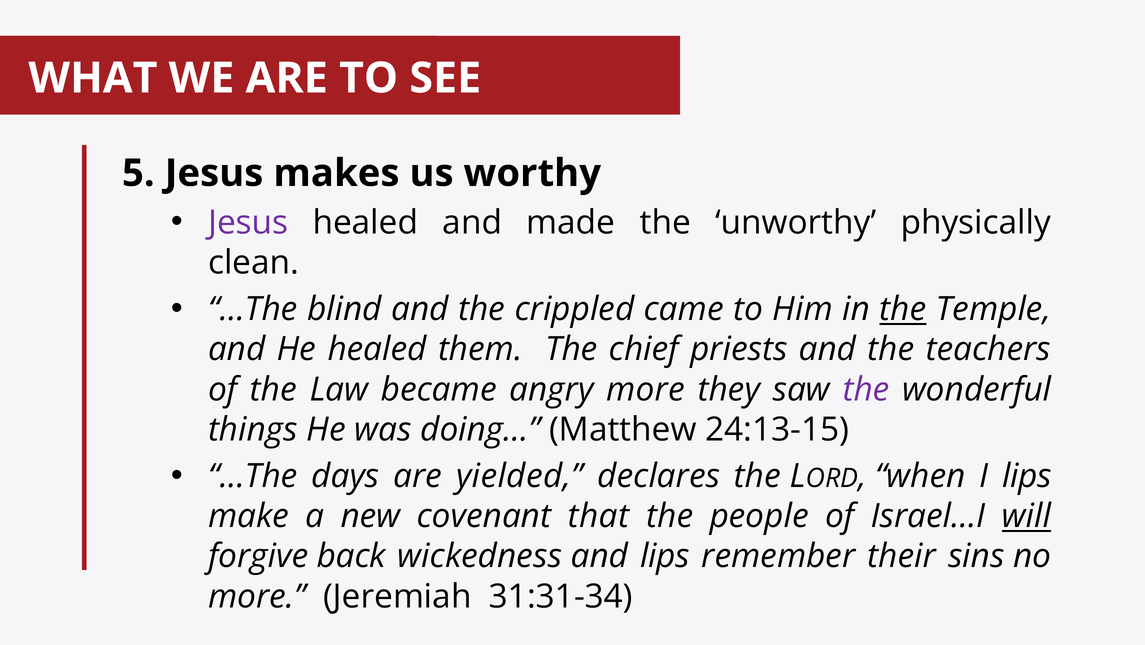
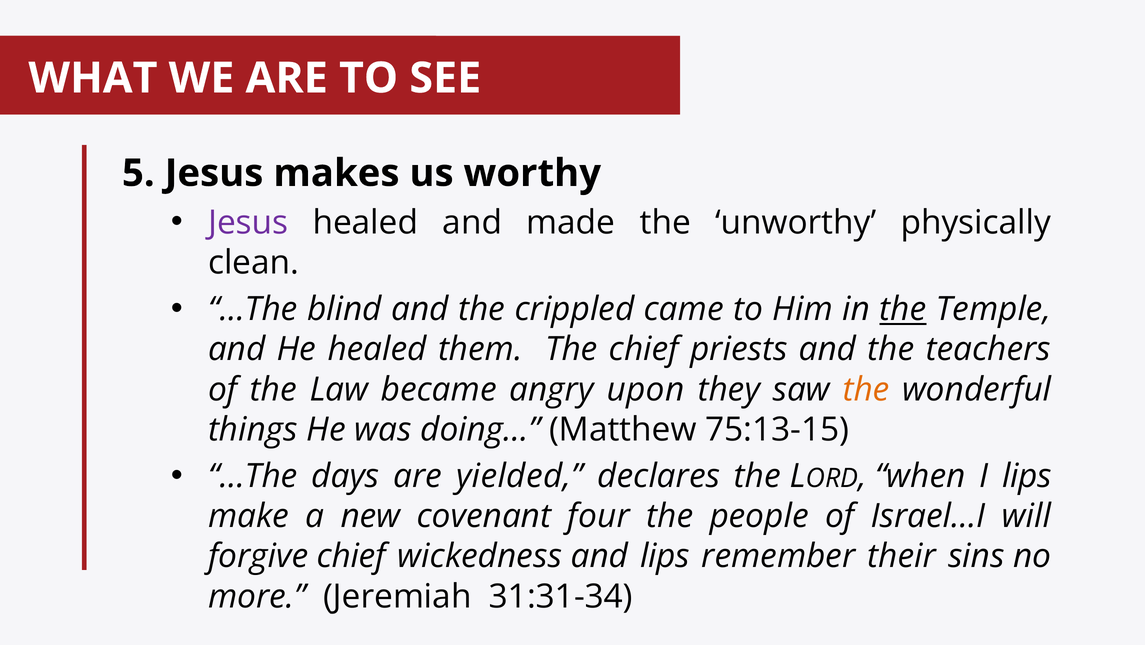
angry more: more -> upon (646, 390)
the colour: purple -> orange (866, 390)
24:13-15: 24:13-15 -> 75:13-15 (777, 430)
that: that -> four (599, 517)
will underline: present -> none (1026, 517)
forgive back: back -> chief (351, 557)
